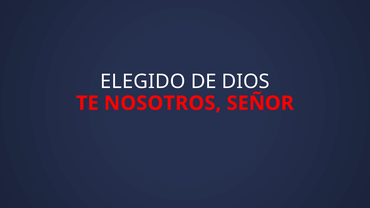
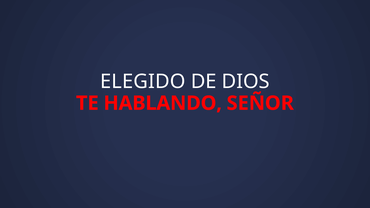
NOSOTROS: NOSOTROS -> HABLANDO (163, 103)
